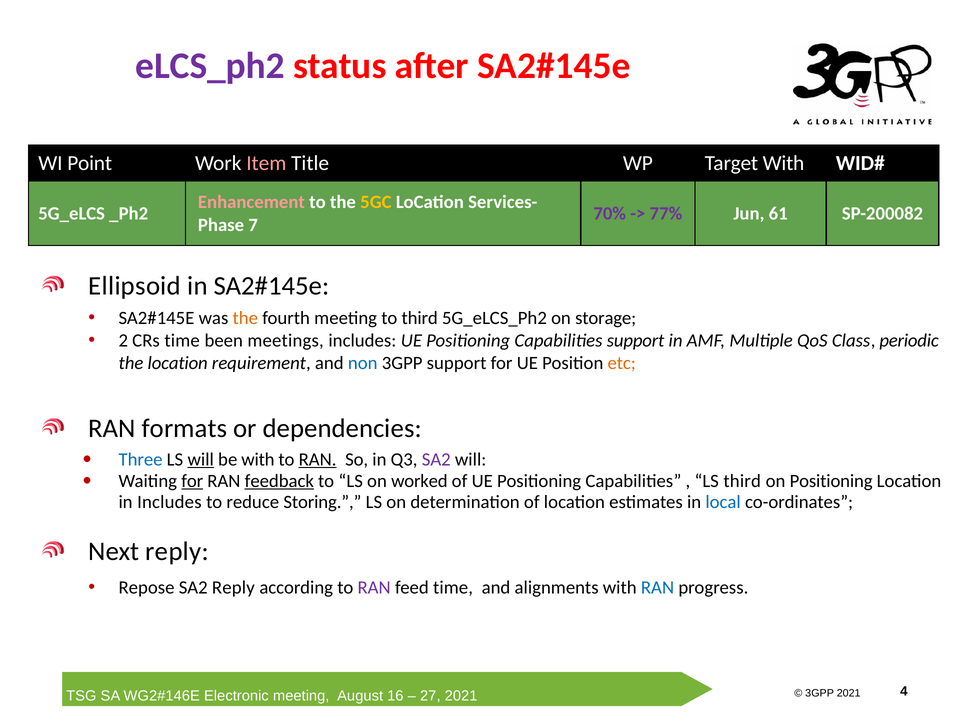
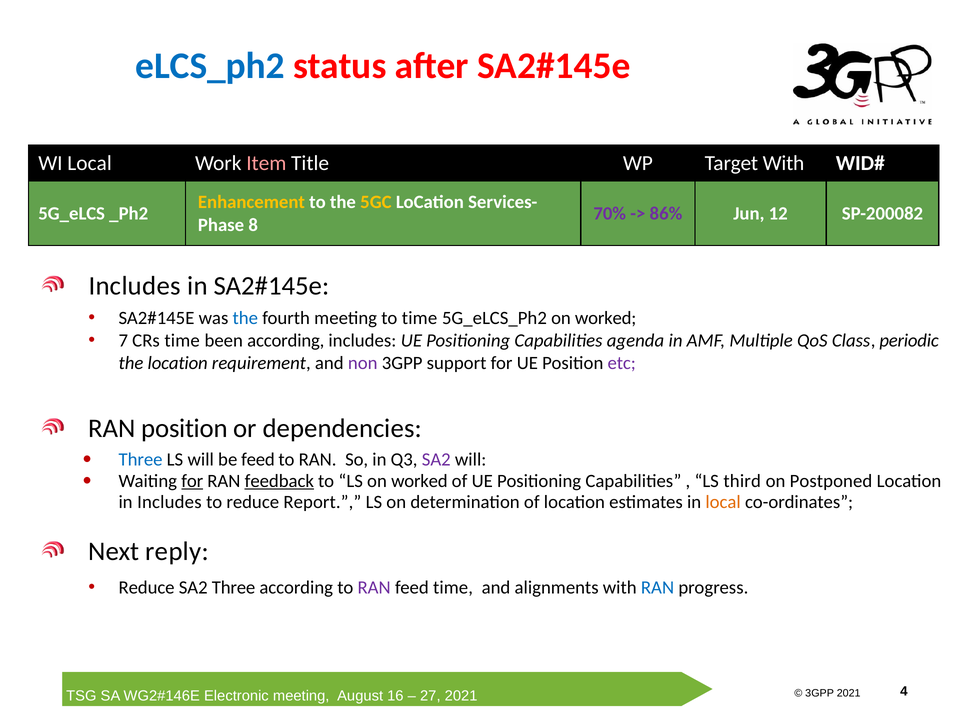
eLCS_ph2 colour: purple -> blue (210, 66)
WI Point: Point -> Local (90, 163)
Enhancement colour: pink -> yellow (251, 202)
77%: 77% -> 86% (666, 214)
61: 61 -> 12 (778, 214)
7: 7 -> 8 (253, 225)
Ellipsoid: Ellipsoid -> Includes (135, 286)
the colour: orange -> blue (245, 318)
to third: third -> time (420, 318)
5G_eLCS_Ph2 on storage: storage -> worked (606, 318)
2: 2 -> 7 (123, 341)
been meetings: meetings -> according (286, 341)
Capabilities support: support -> agenda (635, 341)
non colour: blue -> purple (363, 363)
etc colour: orange -> purple (622, 363)
RAN formats: formats -> position (185, 428)
will underline: present -> none (201, 459)
be with: with -> feed (258, 459)
RAN underline: present -> none (318, 459)
on Positioning: Positioning -> Postponed (831, 481)
Storing: Storing -> Report (322, 502)
local colour: blue -> orange (723, 502)
Repose: Repose -> Reduce (147, 587)
SA2 Reply: Reply -> Three (234, 587)
